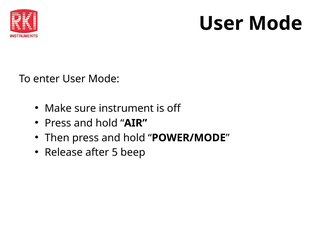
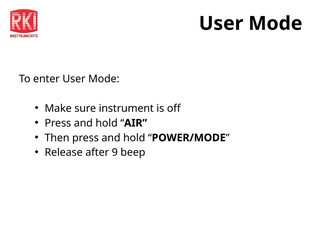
5: 5 -> 9 (115, 153)
